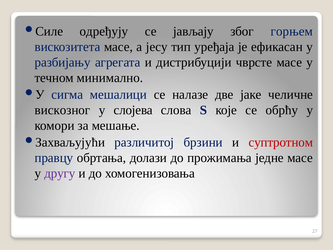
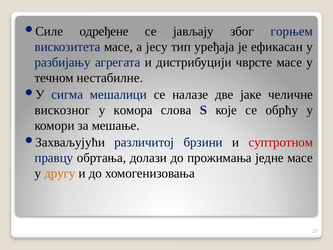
одређују: одређују -> одређене (104, 31)
минимално: минимално -> нестабилне (110, 78)
слојева: слојева -> комора (133, 110)
другу colour: purple -> orange (60, 173)
